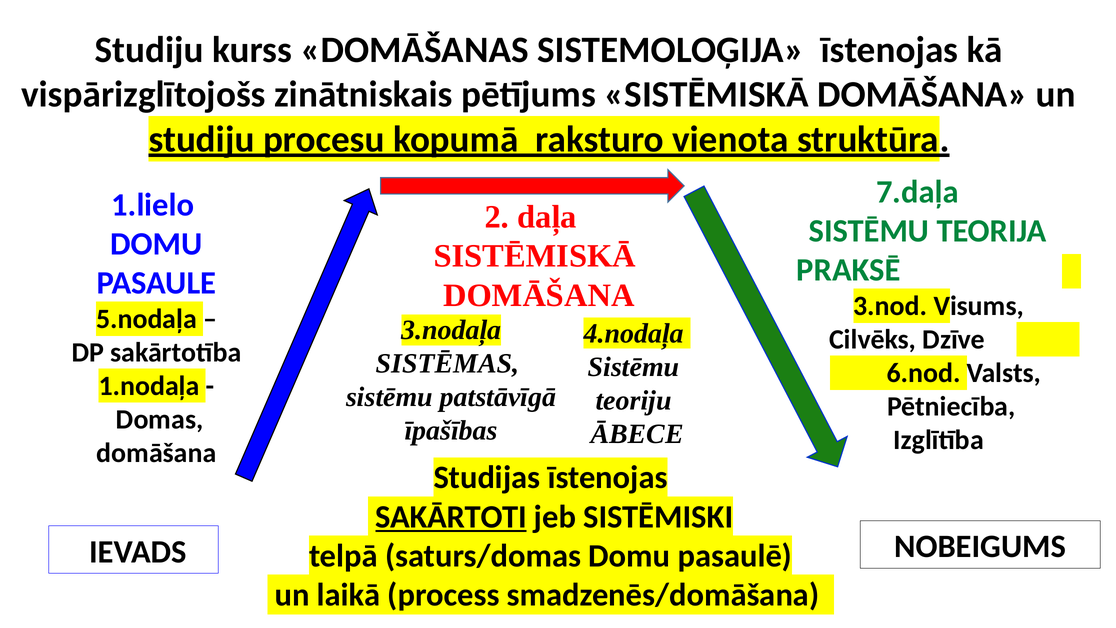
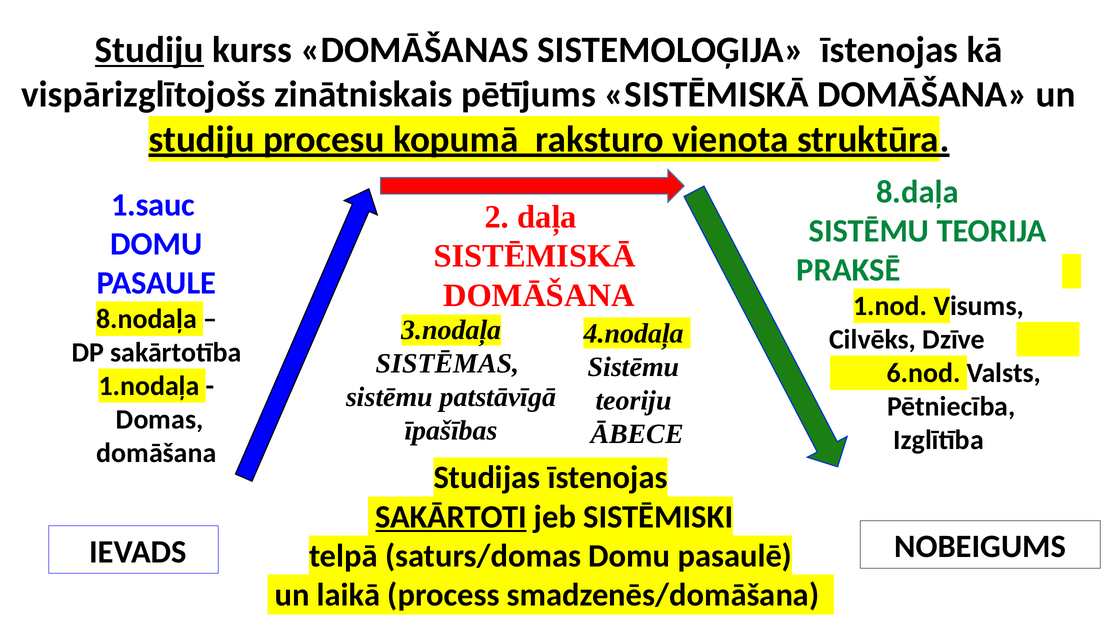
Studiju underline: none -> present (149, 50)
7.daļa: 7.daļa -> 8.daļa (917, 192)
1.lielo: 1.lielo -> 1.sauc (153, 205)
3.nod: 3.nod -> 1.nod (890, 306)
5.nodaļa: 5.nodaļa -> 8.nodaļa (146, 319)
